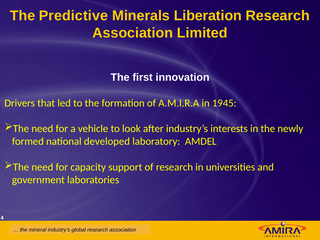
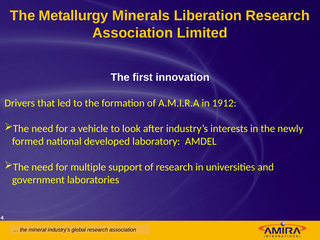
Predictive: Predictive -> Metallurgy (73, 16)
1945: 1945 -> 1912 (224, 103)
capacity: capacity -> multiple (88, 167)
